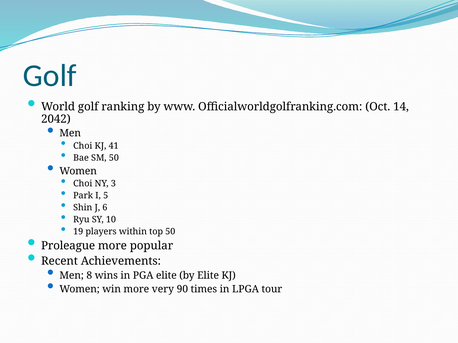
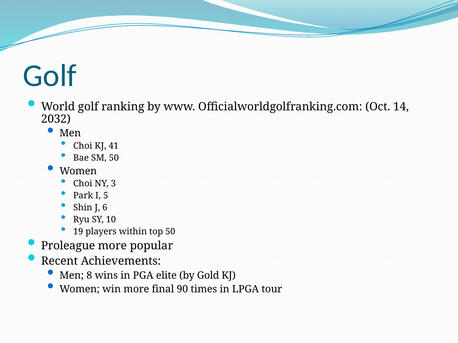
2042: 2042 -> 2032 (56, 119)
by Elite: Elite -> Gold (208, 276)
very: very -> final (163, 289)
